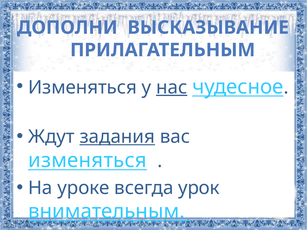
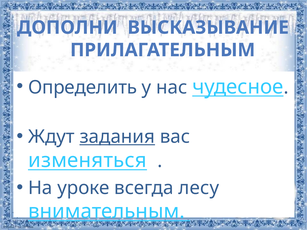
Изменяться: Изменяться -> Определить (83, 87)
нас underline: present -> none (172, 87)
всегда урок: урок -> лесу (199, 188)
